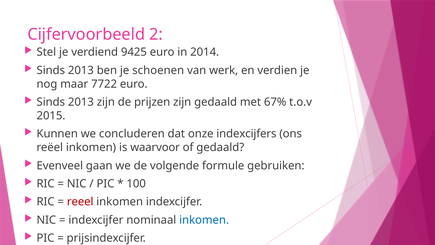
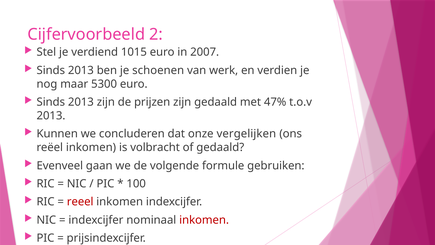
9425: 9425 -> 1015 (134, 52)
2014: 2014 -> 2007 (205, 52)
7722: 7722 -> 5300 (104, 84)
67%: 67% -> 47% (275, 102)
2015: 2015 -> 2013 (51, 116)
indexcijfers: indexcijfers -> vergelijken (246, 134)
waarvoor: waarvoor -> volbracht (155, 147)
inkomen colour: blue -> red (204, 220)
